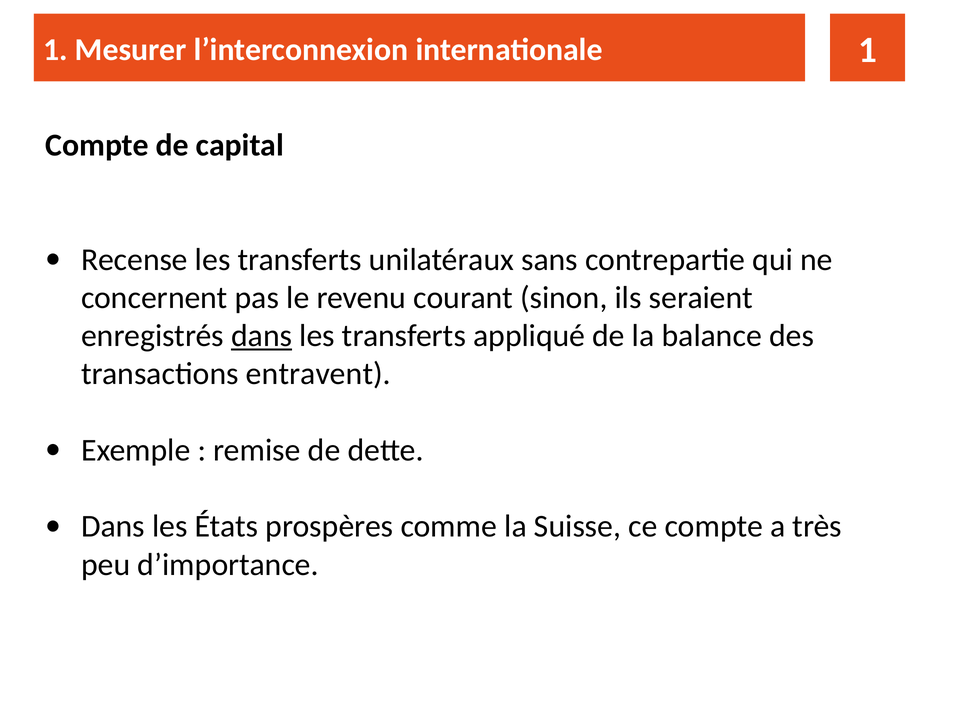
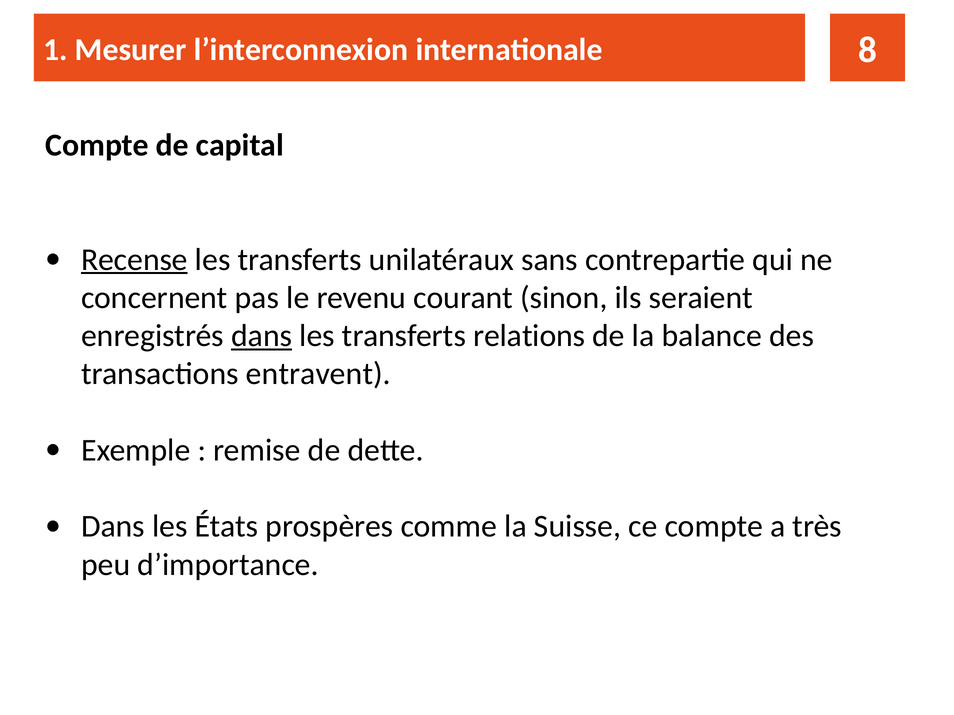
internationale 1: 1 -> 8 (868, 50)
Recense underline: none -> present (134, 260)
appliqué: appliqué -> relations (529, 336)
